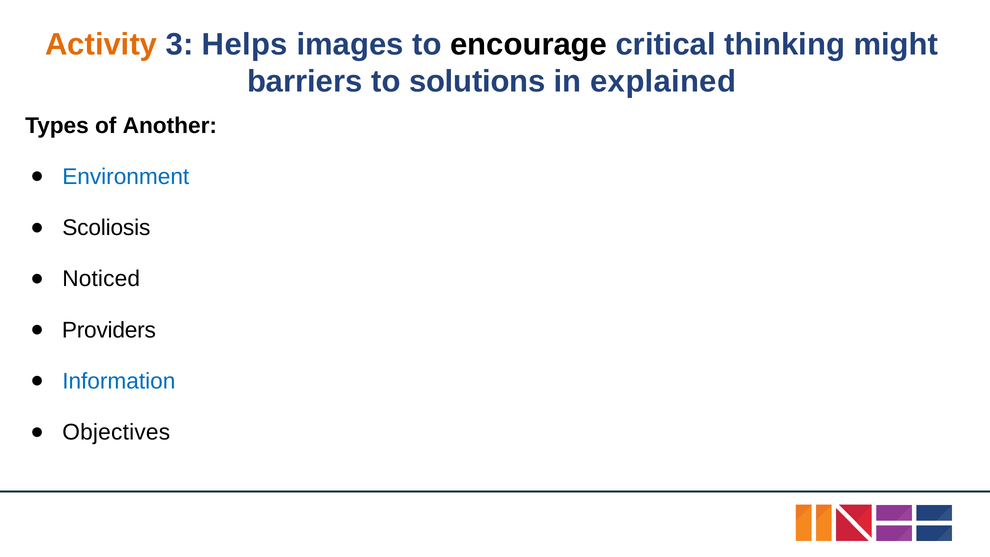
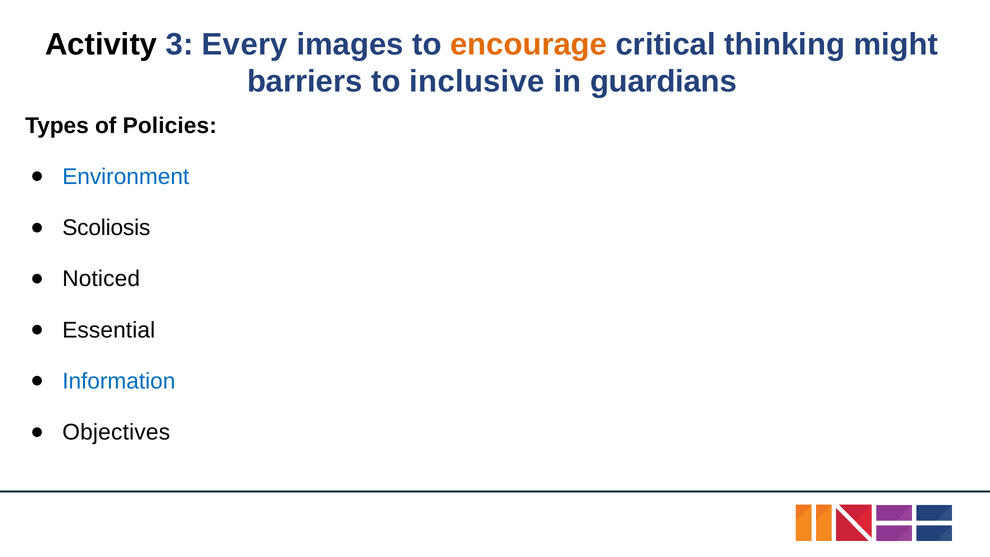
Activity colour: orange -> black (101, 44)
Helps: Helps -> Every (245, 44)
encourage colour: black -> orange (529, 44)
solutions: solutions -> inclusive (477, 82)
explained: explained -> guardians (663, 82)
Another: Another -> Policies (170, 125)
Providers: Providers -> Essential (109, 330)
